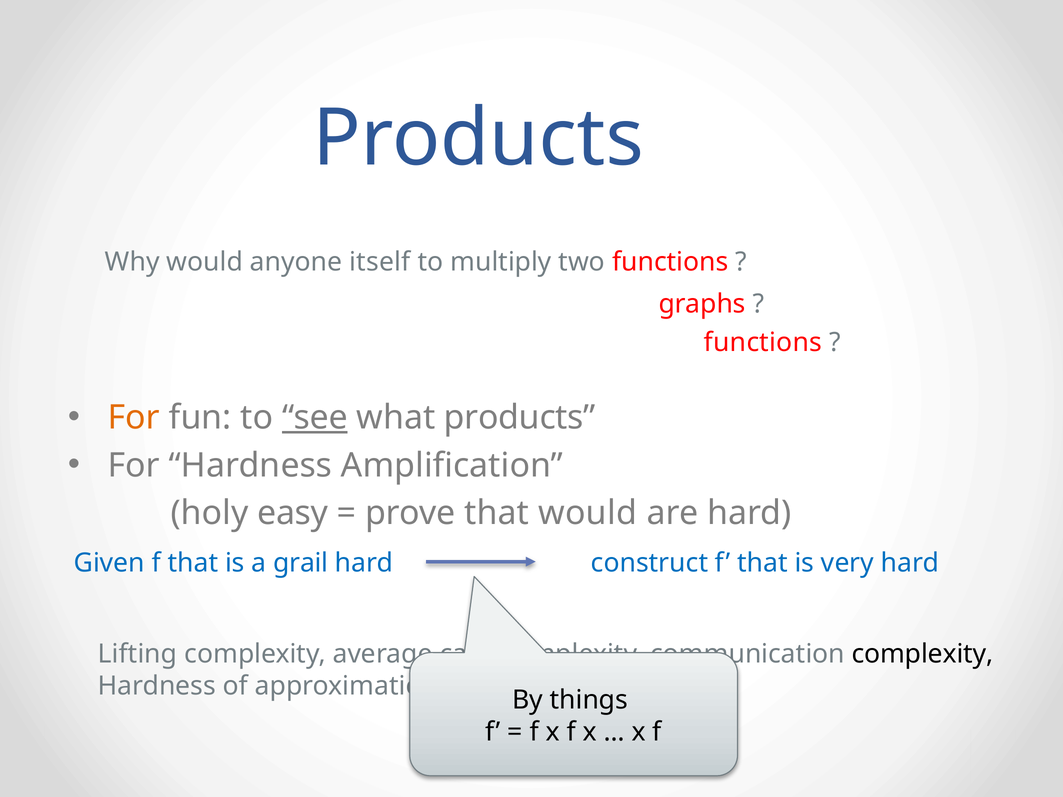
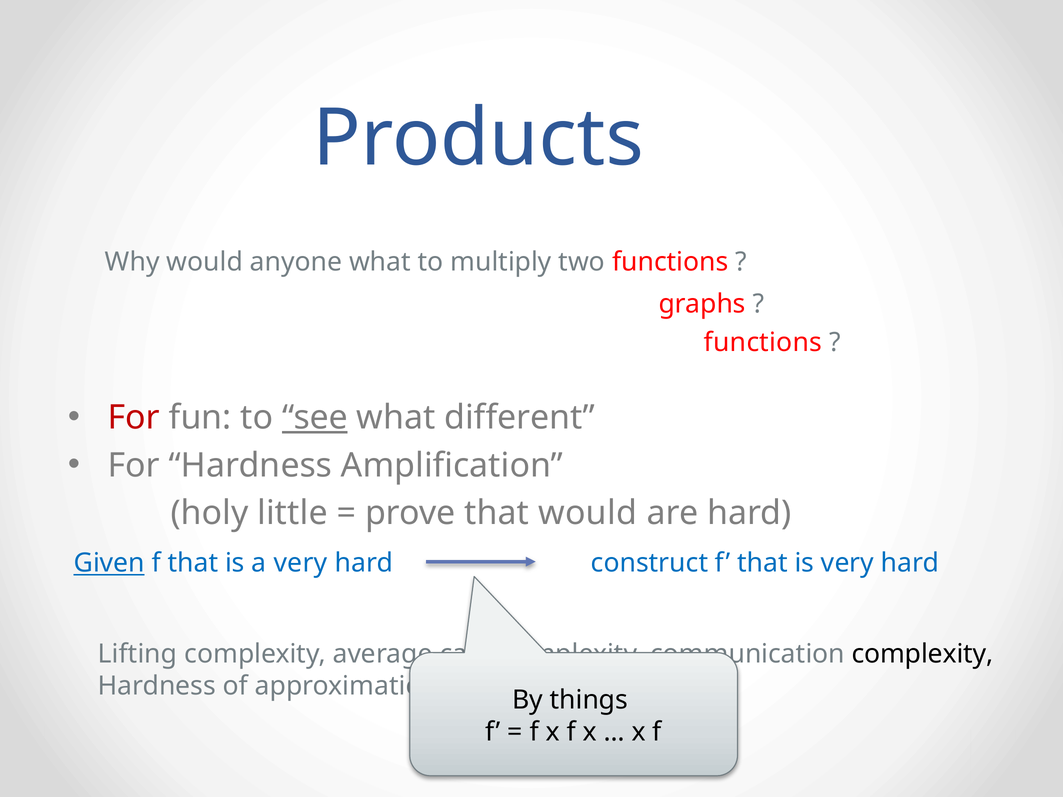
anyone itself: itself -> what (380, 262)
For colour: orange -> red (134, 418)
what products: products -> different (520, 418)
easy: easy -> little (292, 513)
Given underline: none -> present (109, 563)
a grail: grail -> very (301, 563)
